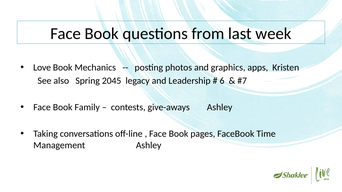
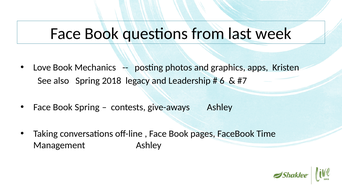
2045: 2045 -> 2018 (112, 81)
Book Family: Family -> Spring (87, 108)
